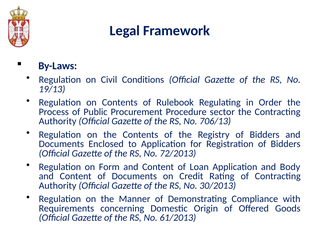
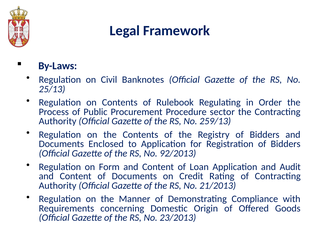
Conditions: Conditions -> Banknotes (143, 80)
19/13: 19/13 -> 25/13 (52, 89)
706/13: 706/13 -> 259/13 (215, 121)
72/2013: 72/2013 -> 92/2013 (178, 153)
Body: Body -> Audit (290, 167)
30/2013: 30/2013 -> 21/2013 (218, 186)
61/2013: 61/2013 -> 23/2013 (178, 218)
